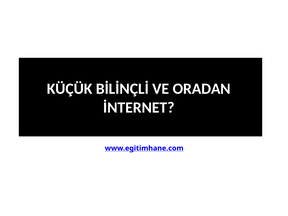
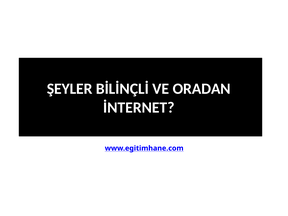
KÜÇÜK: KÜÇÜK -> ŞEYLER (70, 89)
